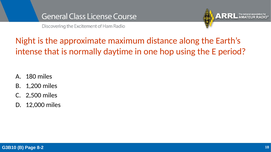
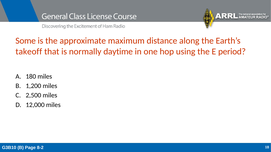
Night: Night -> Some (26, 41)
intense: intense -> takeoff (29, 52)
